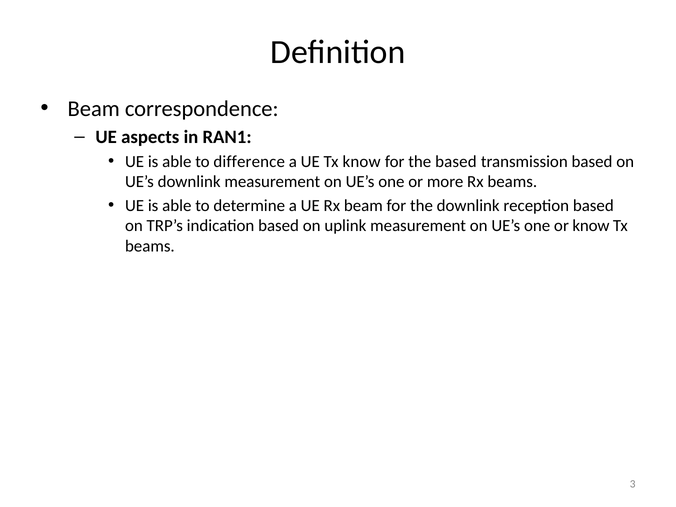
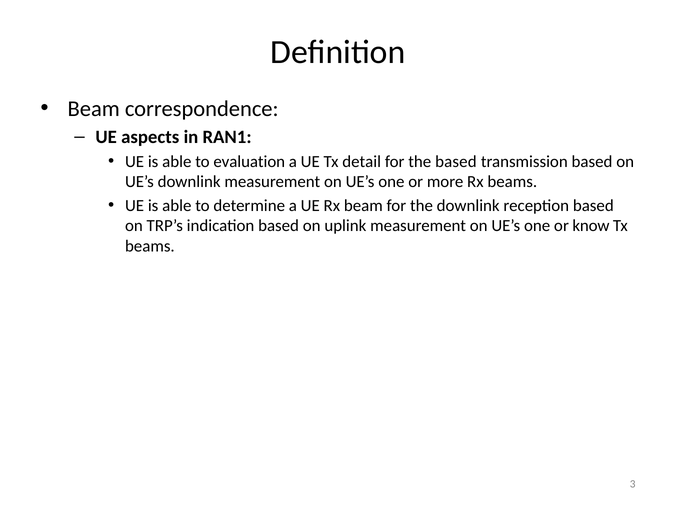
difference: difference -> evaluation (249, 162)
Tx know: know -> detail (362, 162)
